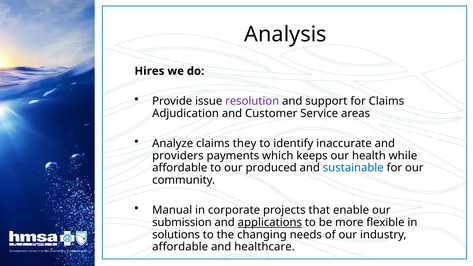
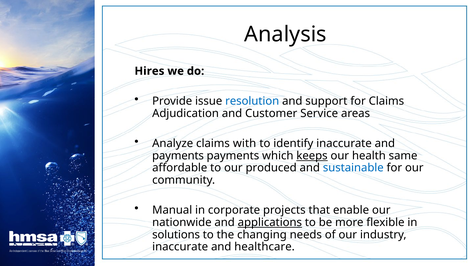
resolution colour: purple -> blue (252, 101)
they: they -> with (245, 143)
providers: providers -> payments (178, 156)
keeps underline: none -> present (312, 156)
while: while -> same (403, 156)
submission: submission -> nationwide (182, 222)
affordable: affordable -> inaccurate (180, 247)
